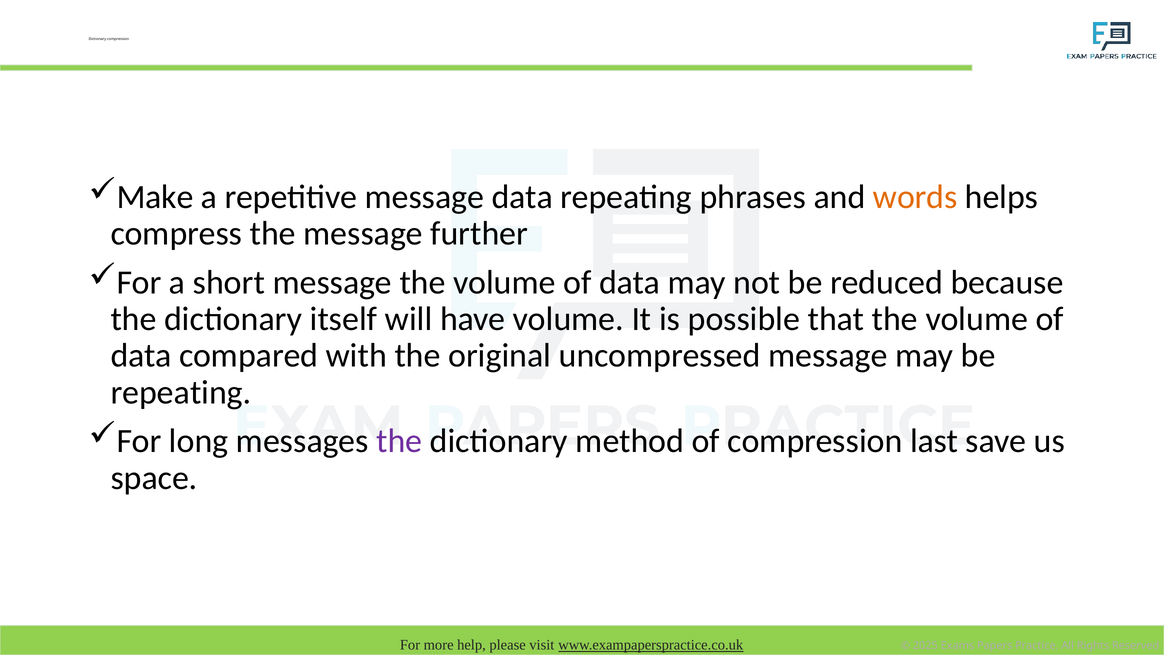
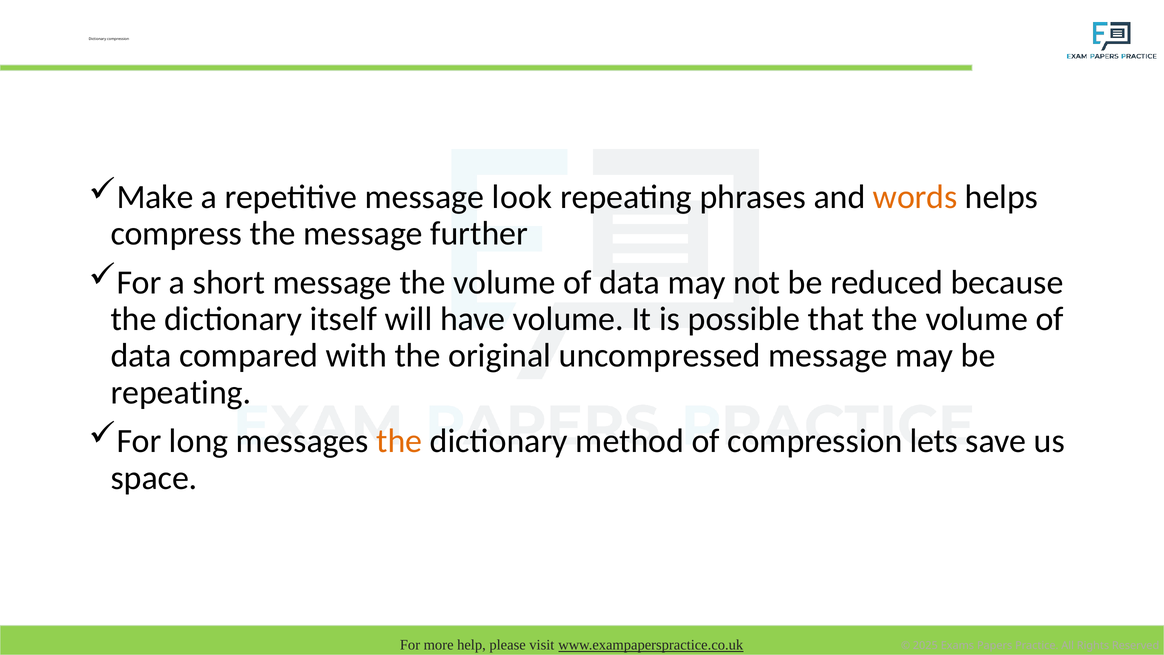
message data: data -> look (522, 197)
the colour: purple -> orange (399, 441)
last: last -> lets (934, 441)
